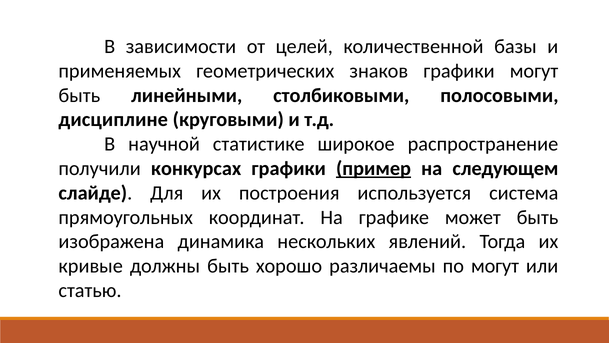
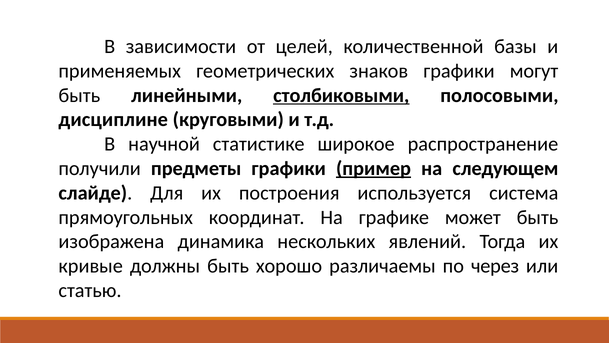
столбиковыми underline: none -> present (341, 95)
конкурсах: конкурсах -> предметы (196, 168)
по могут: могут -> через (495, 266)
